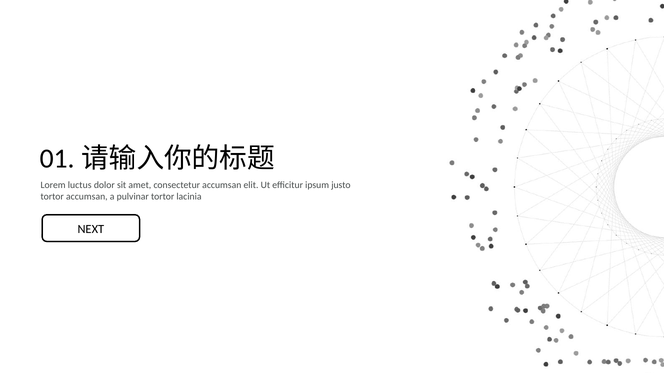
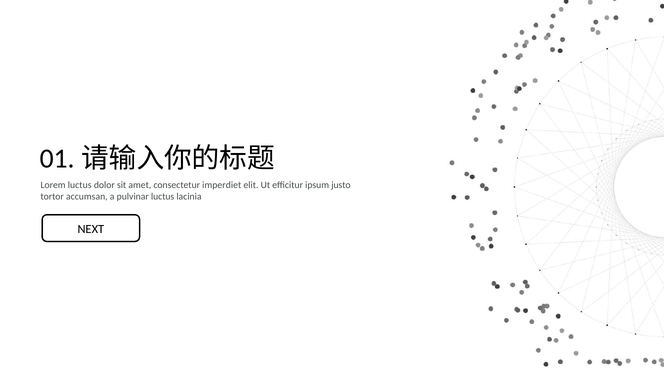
consectetur accumsan: accumsan -> imperdiet (222, 185)
pulvinar tortor: tortor -> luctus (163, 197)
